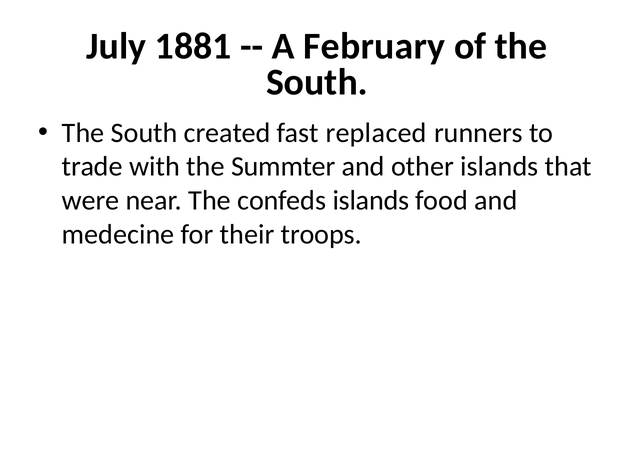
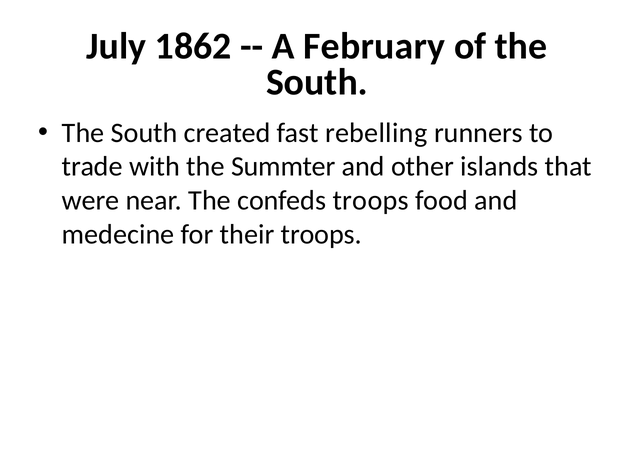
1881: 1881 -> 1862 (193, 46)
replaced: replaced -> rebelling (376, 133)
confeds islands: islands -> troops (371, 201)
